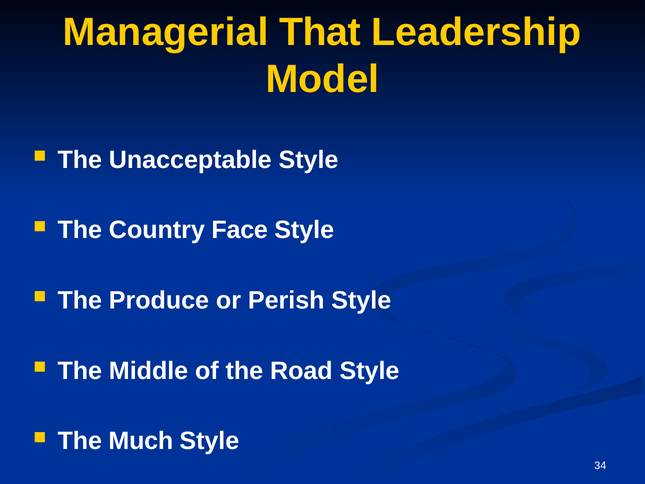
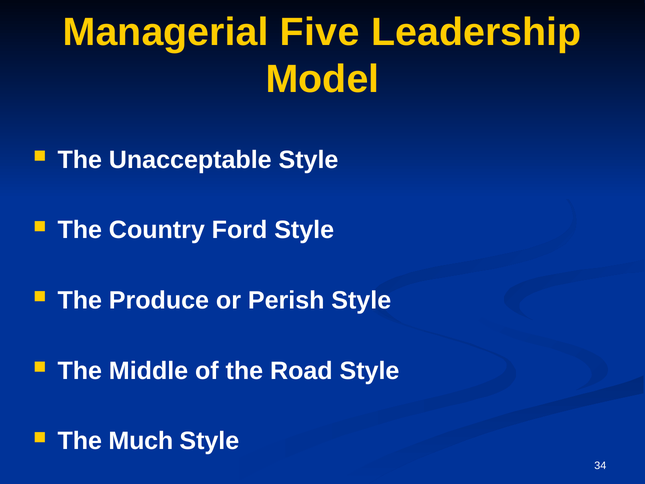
That: That -> Five (320, 32)
Face: Face -> Ford (240, 230)
